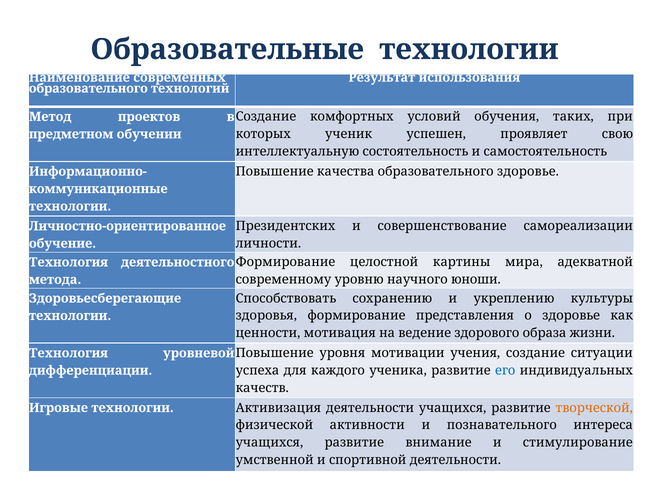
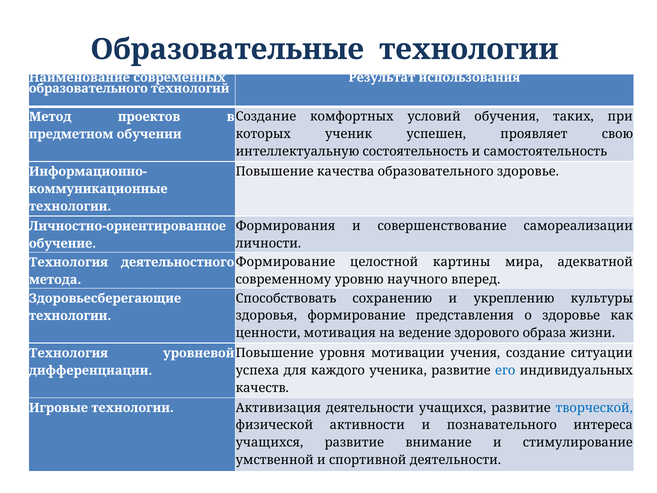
Президентских: Президентских -> Формирования (286, 226)
юноши: юноши -> вперед (476, 279)
творческой colour: orange -> blue (594, 408)
